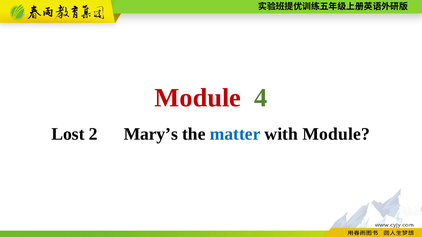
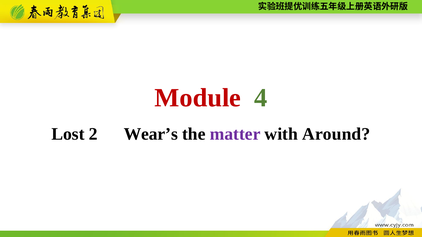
Mary’s: Mary’s -> Wear’s (151, 134)
matter colour: blue -> purple (235, 134)
with Module: Module -> Around (336, 134)
